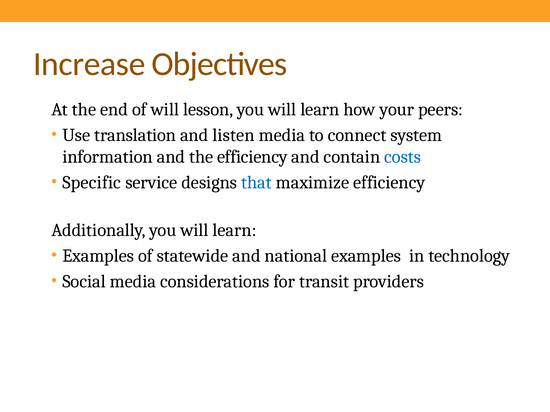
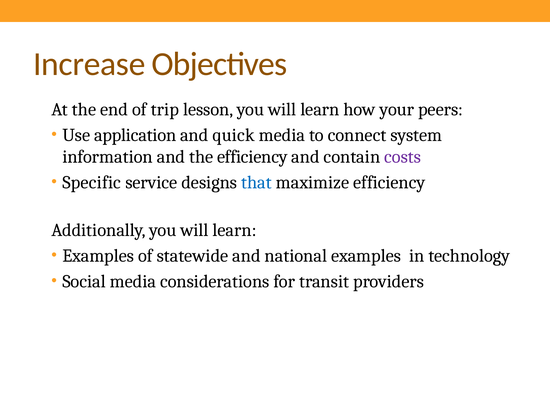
of will: will -> trip (165, 109)
translation: translation -> application (135, 135)
listen: listen -> quick (234, 135)
costs colour: blue -> purple (403, 157)
